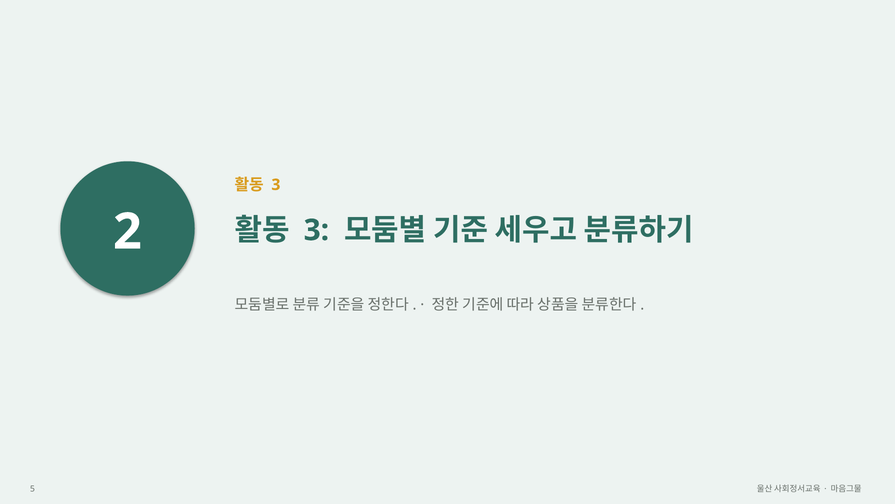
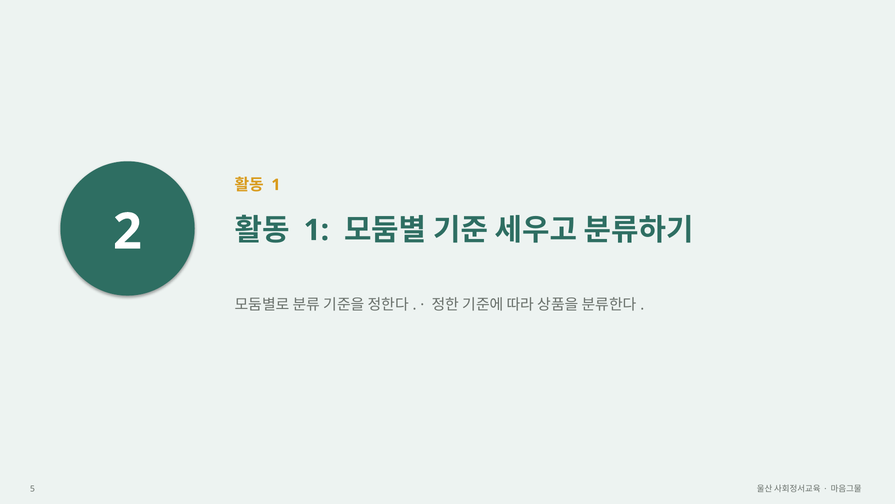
3: 3 -> 1 (276, 185)
3: 3 -> 1 (316, 230)
